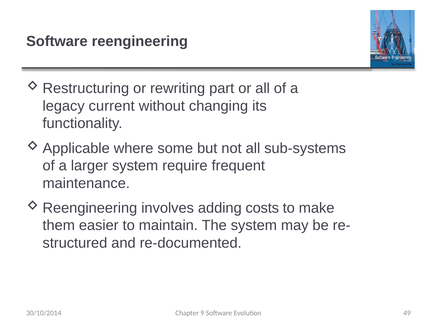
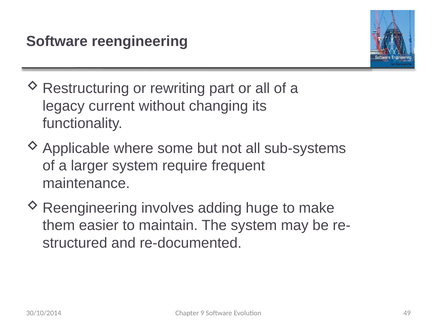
costs: costs -> huge (262, 208)
